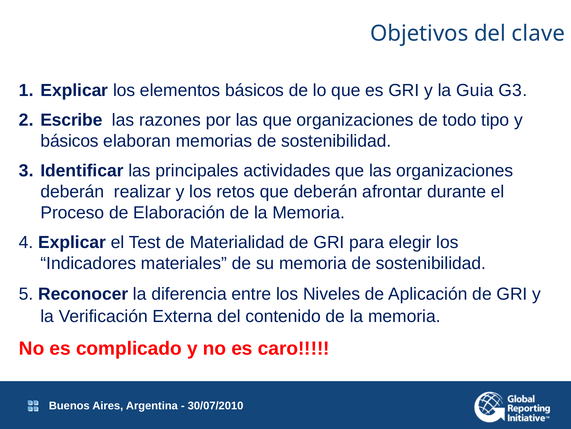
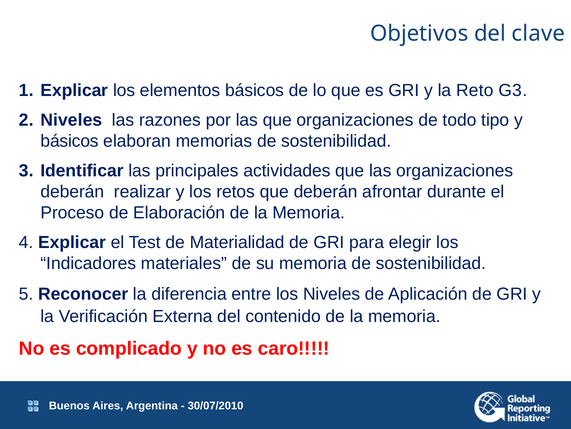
Guia: Guia -> Reto (475, 90)
Escribe: Escribe -> Niveles (71, 120)
